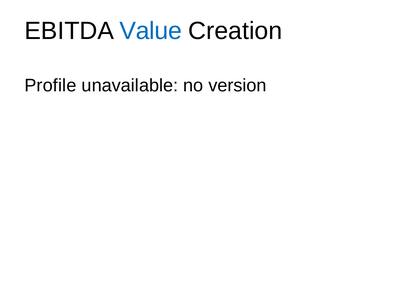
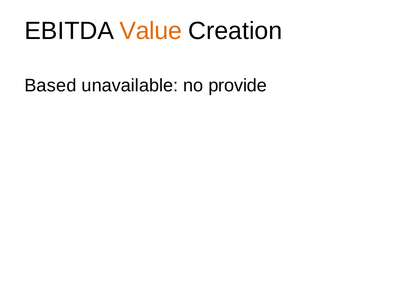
Value colour: blue -> orange (151, 31)
Profile: Profile -> Based (50, 85)
version: version -> provide (238, 85)
